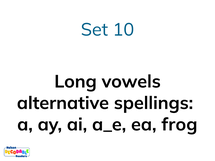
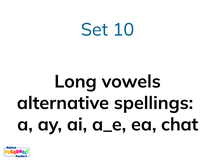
frog: frog -> chat (180, 125)
